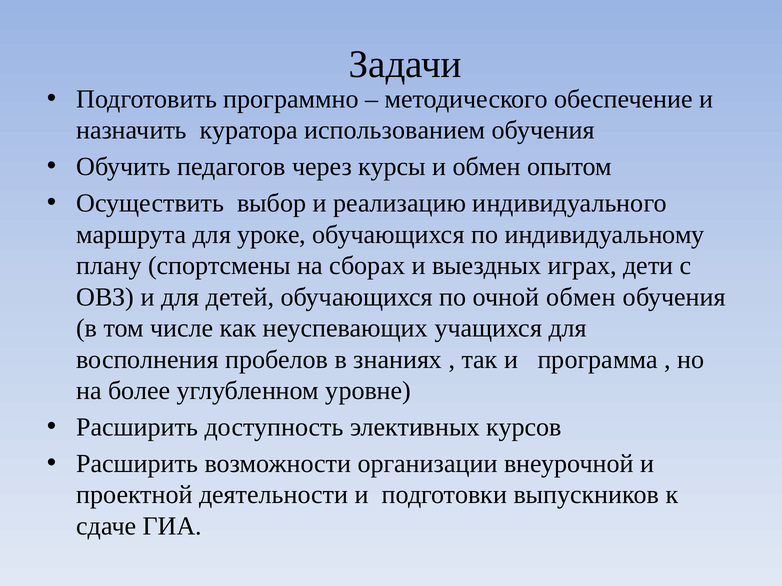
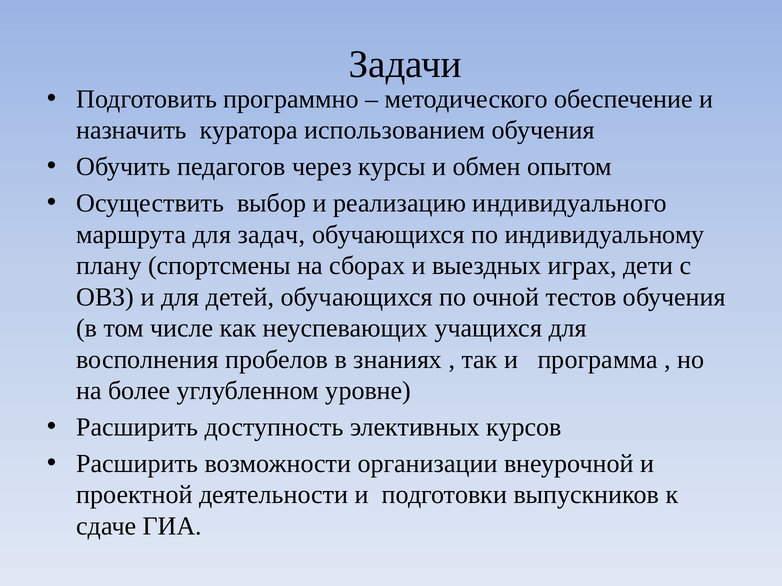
уроке: уроке -> задач (271, 235)
очной обмен: обмен -> тестов (581, 297)
